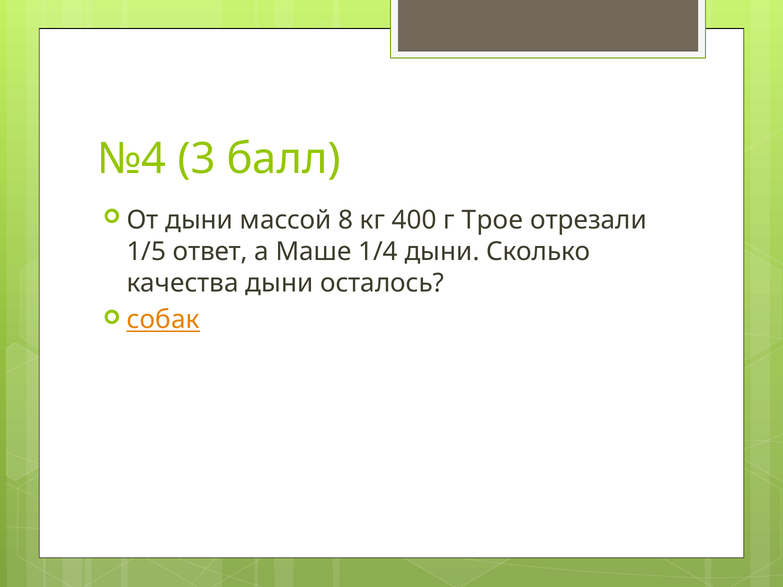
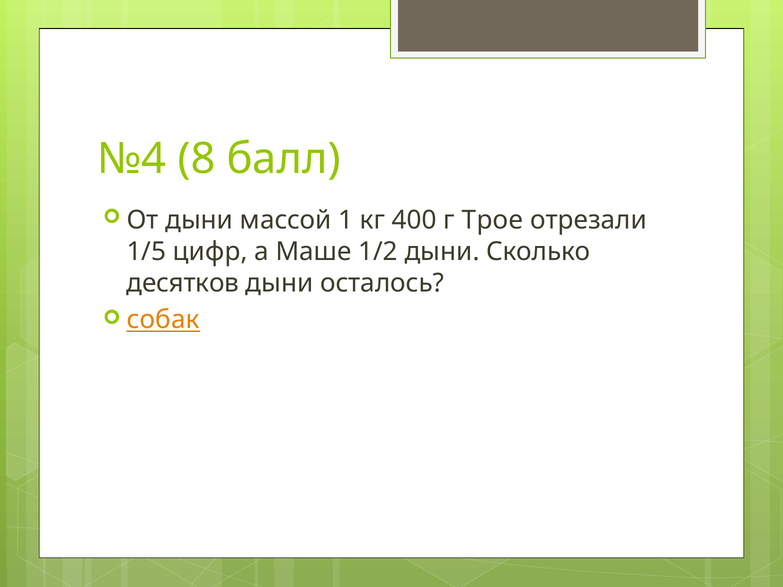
3: 3 -> 8 (196, 159)
8: 8 -> 1 (346, 220)
ответ: ответ -> цифр (210, 252)
1/4: 1/4 -> 1/2 (378, 252)
качества: качества -> десятков (183, 283)
